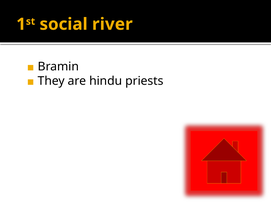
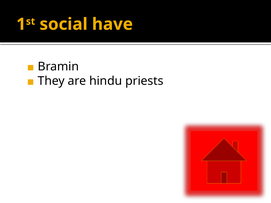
river: river -> have (112, 24)
